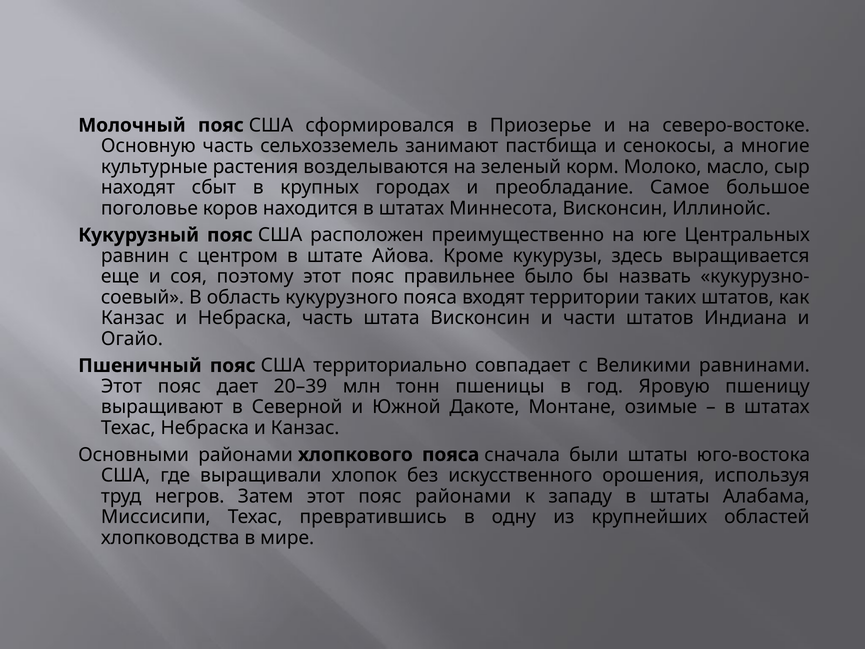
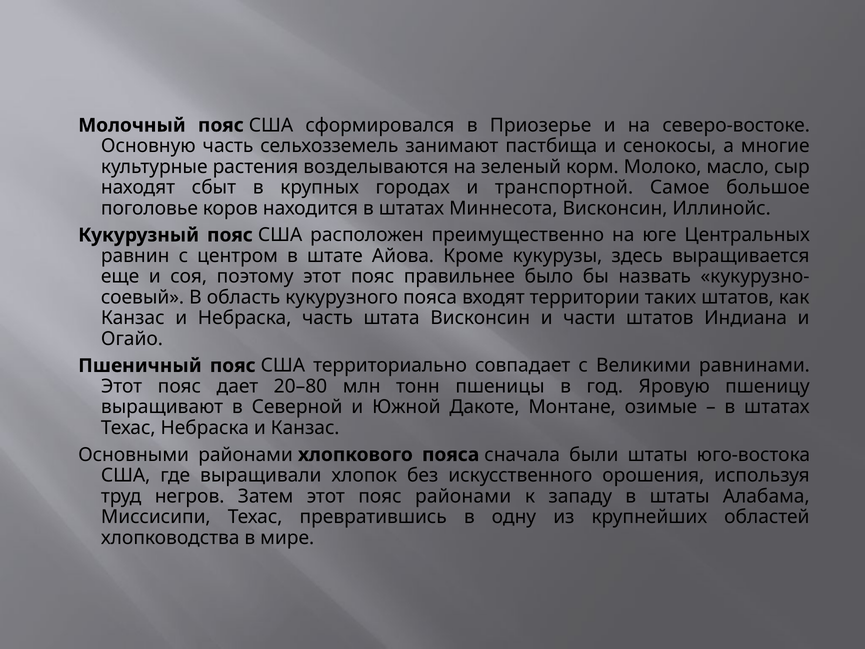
преобладание: преобладание -> транспортной (564, 187)
20–39: 20–39 -> 20–80 (300, 386)
